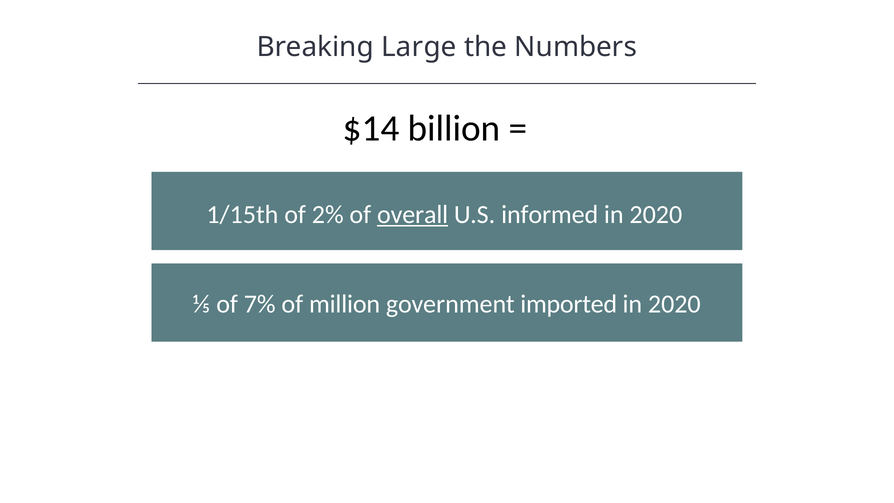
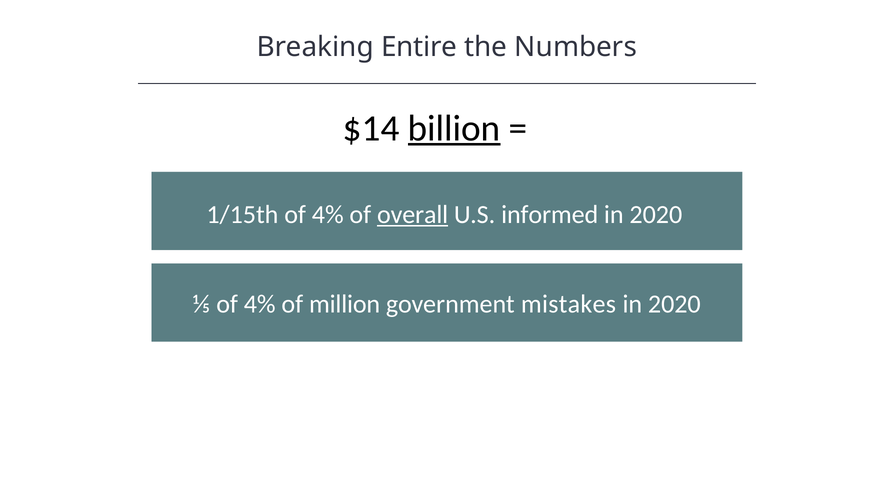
Large: Large -> Entire (419, 47)
billion underline: none -> present (454, 128)
1/15th of 2%: 2% -> 4% (328, 215)
⅕ of 7%: 7% -> 4% (260, 304)
imported: imported -> mistakes (568, 304)
